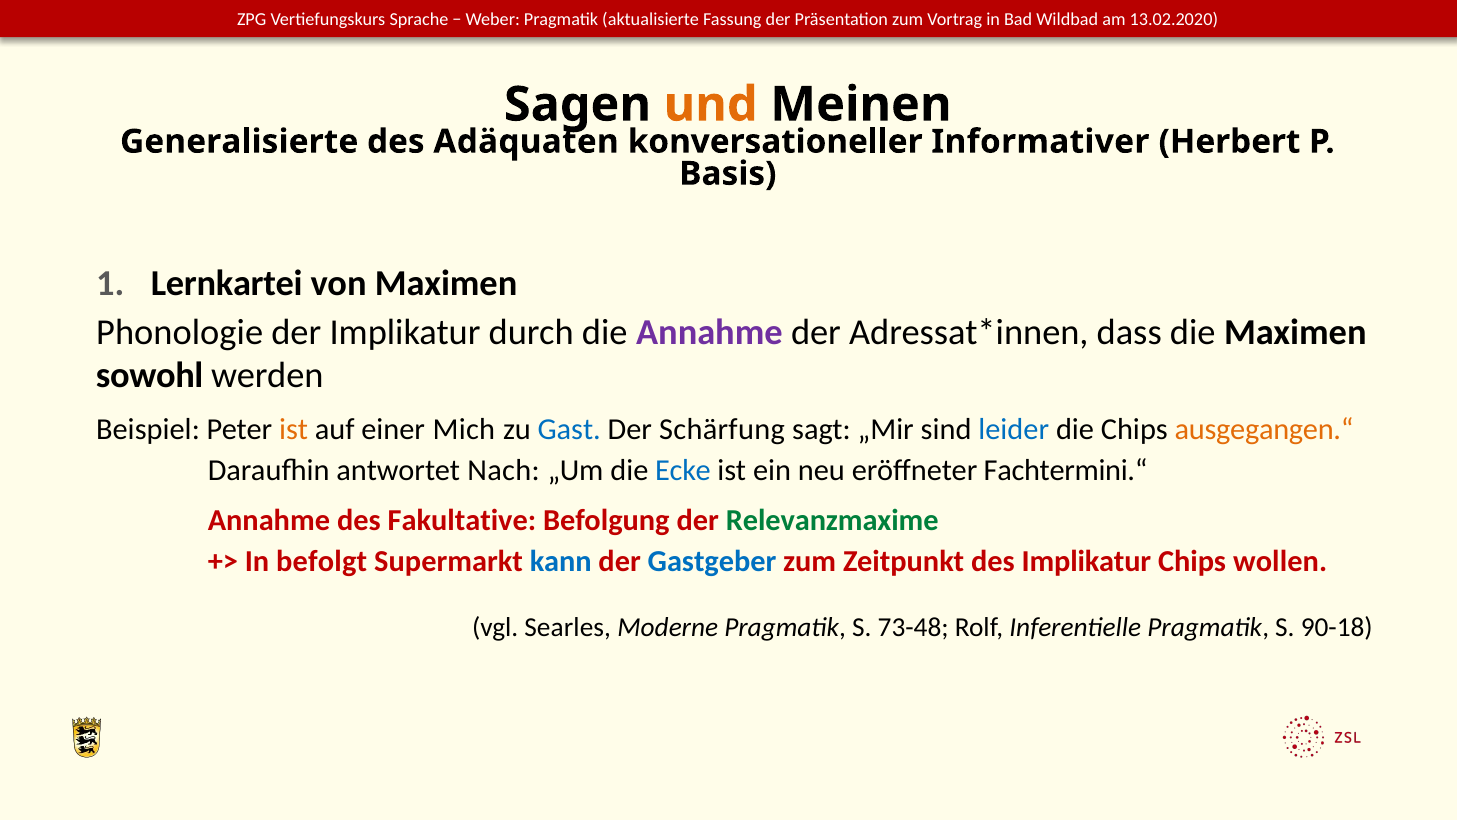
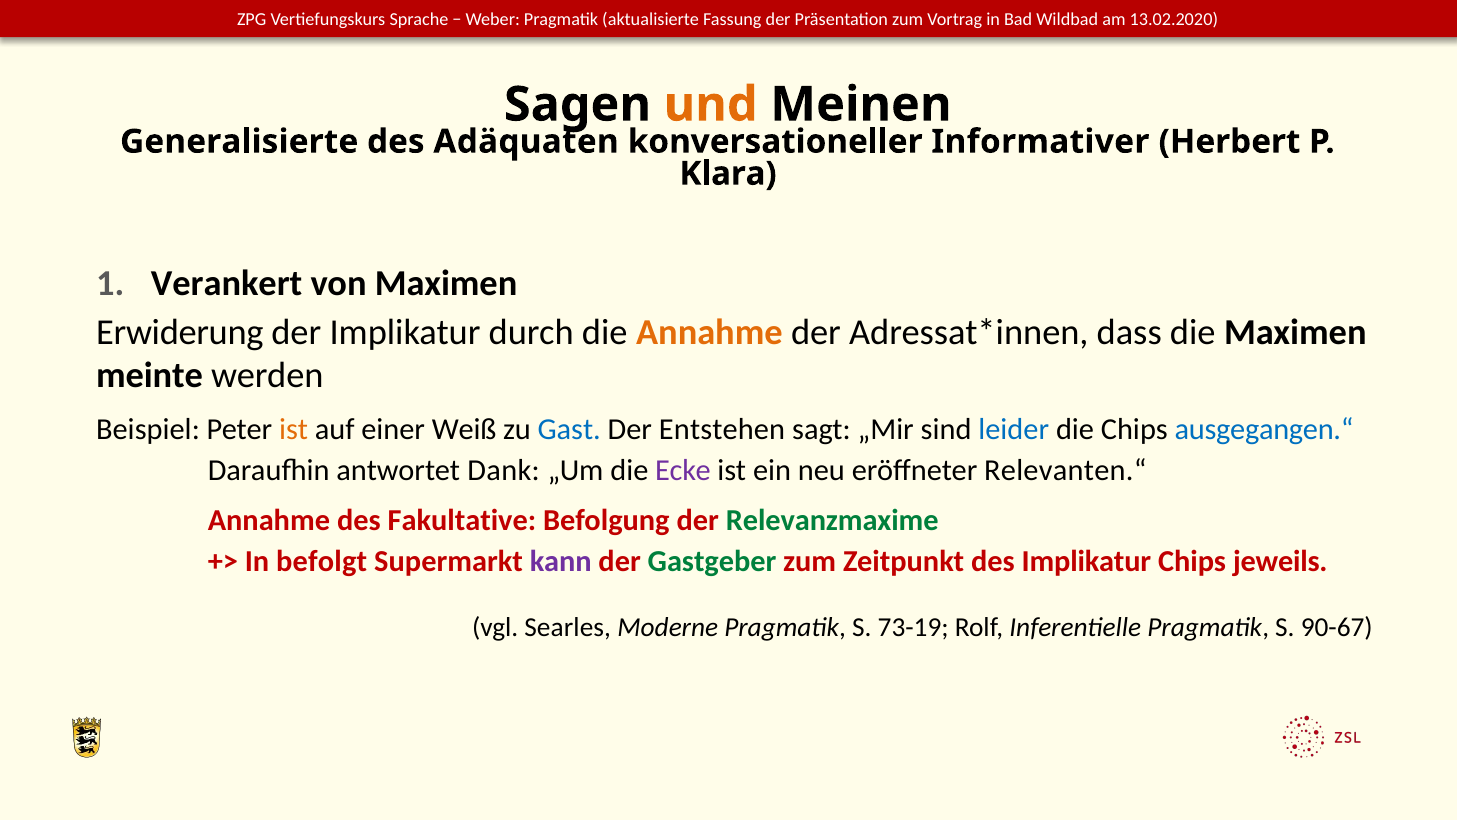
Basis: Basis -> Klara (728, 174)
Lernkartei: Lernkartei -> Verankert (227, 284)
Phonologie: Phonologie -> Erwiderung (180, 332)
Annahme colour: purple -> orange (709, 332)
sowohl: sowohl -> meinte (150, 376)
Mich: Mich -> Weiß (464, 429)
Schärfung: Schärfung -> Entstehen (722, 429)
ausgegangen.“ colour: orange -> blue (1264, 429)
Nach: Nach -> Dank (504, 470)
Ecke colour: blue -> purple (683, 470)
Fachtermini.“: Fachtermini.“ -> Relevanten.“ (1065, 470)
kann colour: blue -> purple (561, 561)
Gastgeber colour: blue -> green (712, 561)
wollen: wollen -> jeweils (1280, 561)
73-48: 73-48 -> 73-19 (913, 628)
90-18: 90-18 -> 90-67 (1337, 628)
